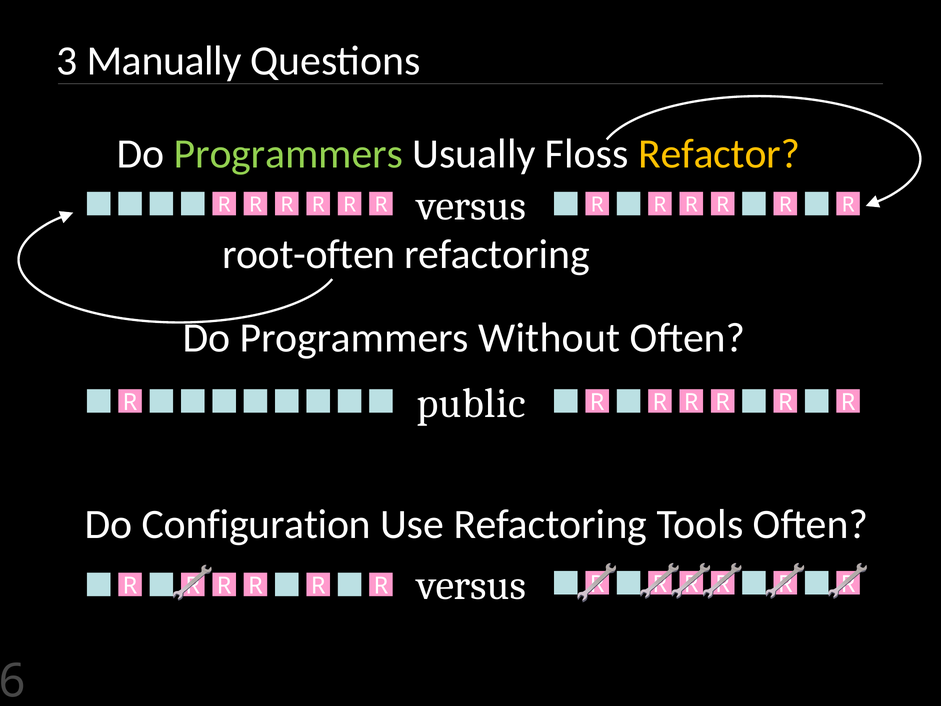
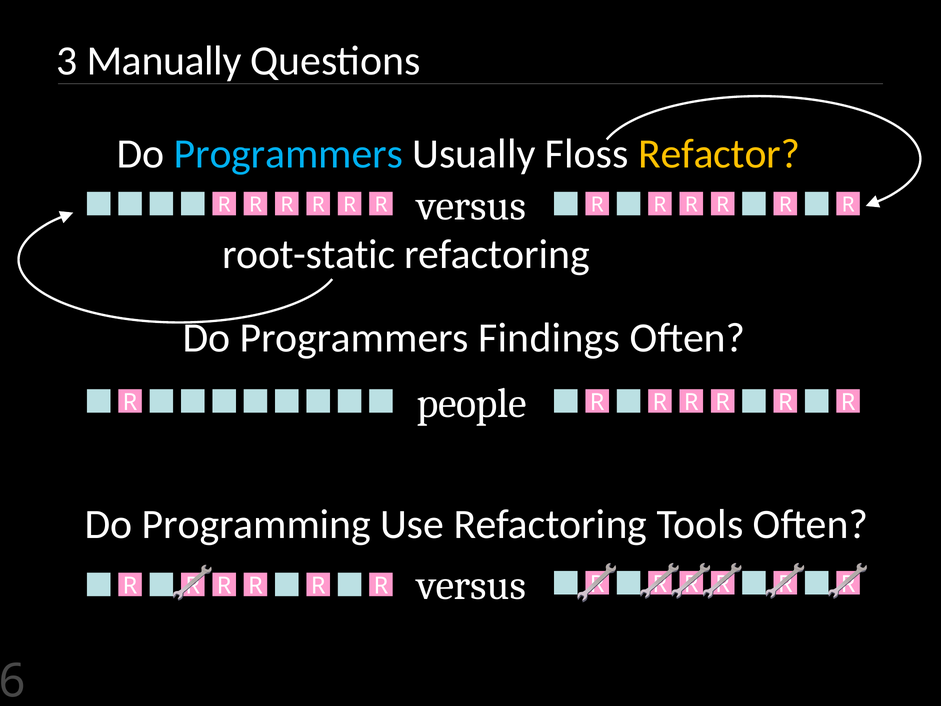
Programmers colour: light green -> light blue (288, 154)
root-often: root-often -> root-static (309, 254)
Without: Without -> Findings (549, 338)
public: public -> people (472, 403)
Configuration: Configuration -> Programming (256, 524)
